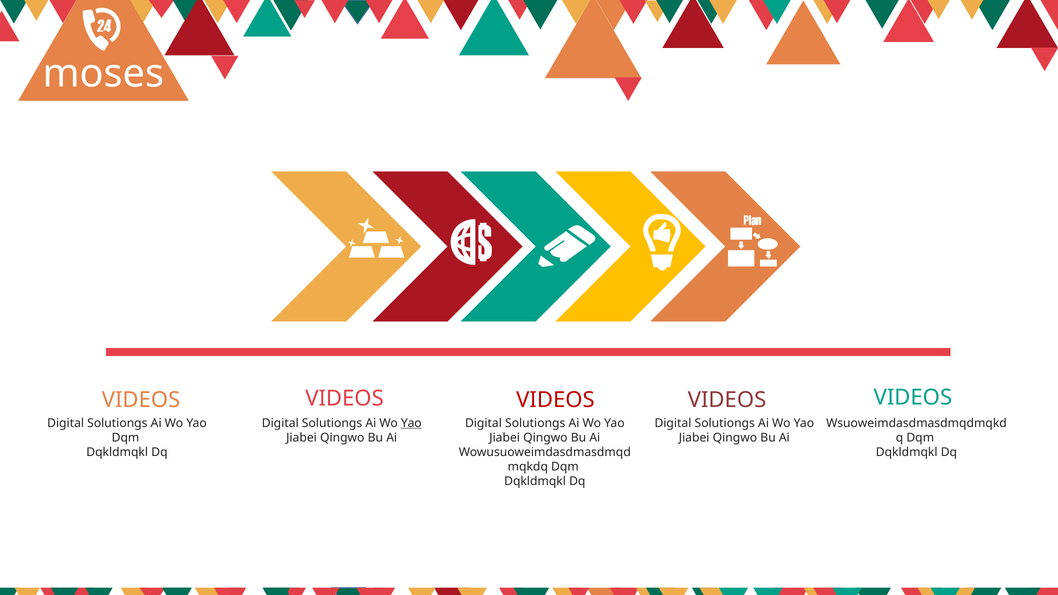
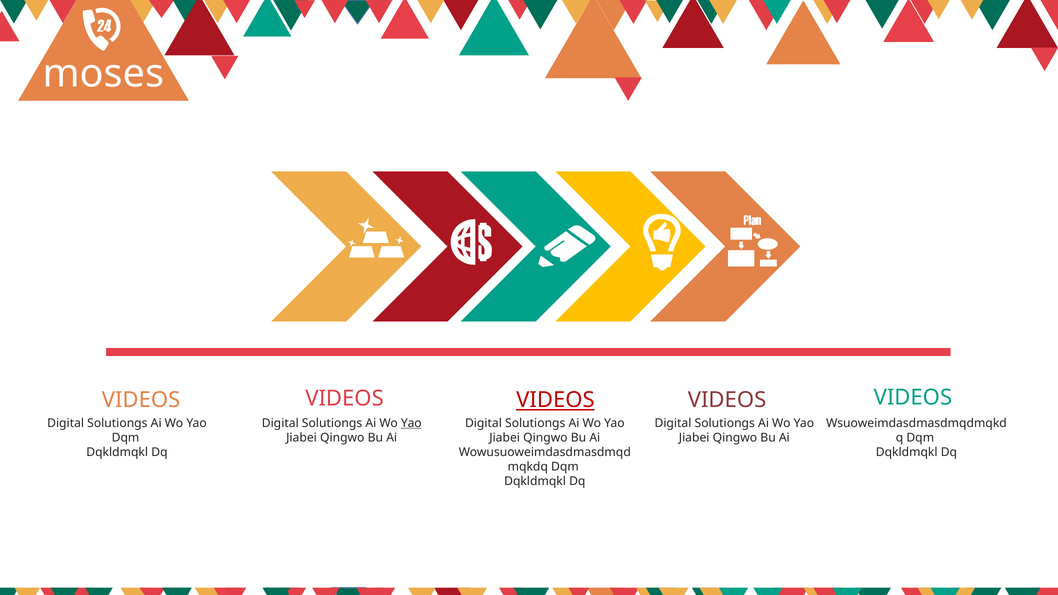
VIDEOS underline: none -> present (555, 400)
